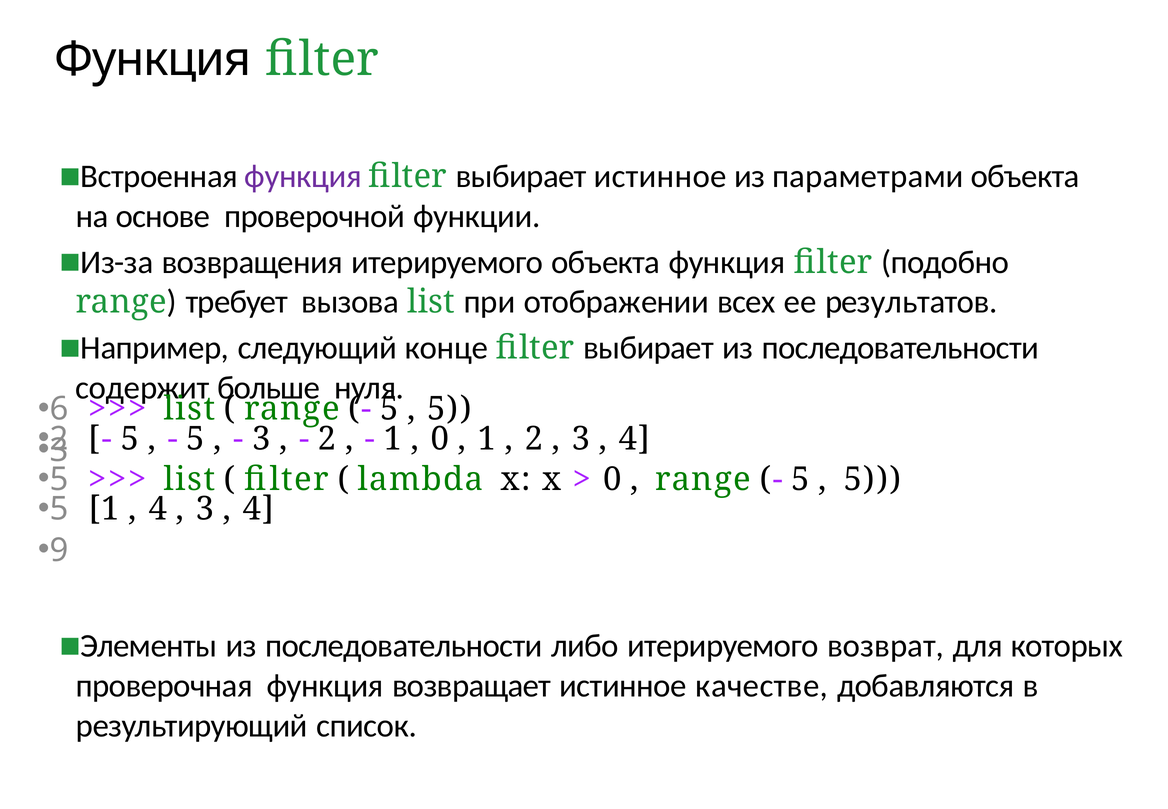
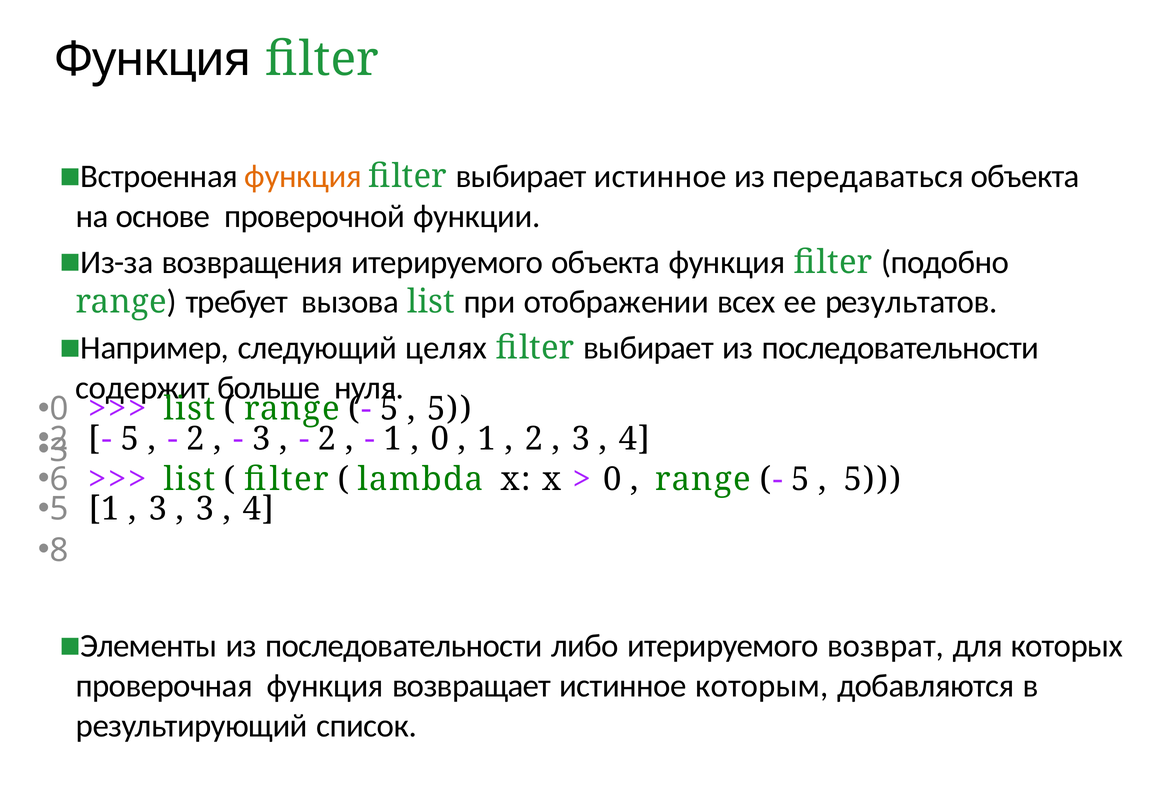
функция colour: purple -> orange (303, 176)
параметрами: параметрами -> передаваться (868, 176)
конце: конце -> целях (446, 348)
6: 6 -> 0 (59, 409)
5: 5 -> 2 (196, 439)
5: 5 -> 6 (59, 479)
4: 4 -> 3 (158, 509)
9: 9 -> 8 (59, 550)
качестве: качестве -> которым (762, 685)
